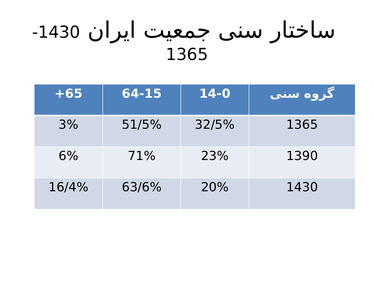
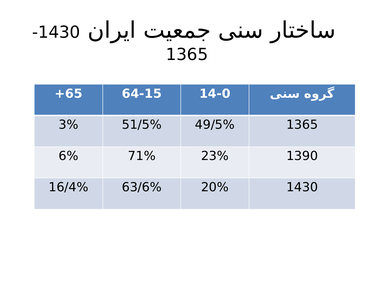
32/5%: 32/5% -> 49/5% (215, 125)
